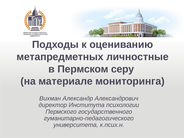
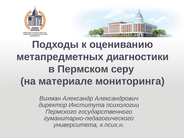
личностные: личностные -> диагностики (138, 57)
